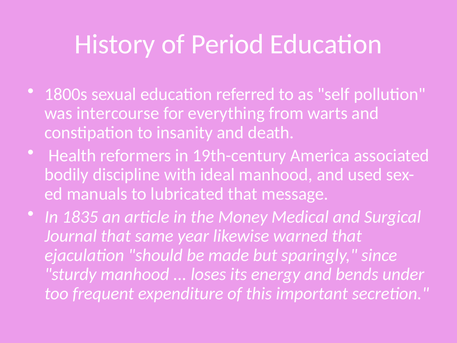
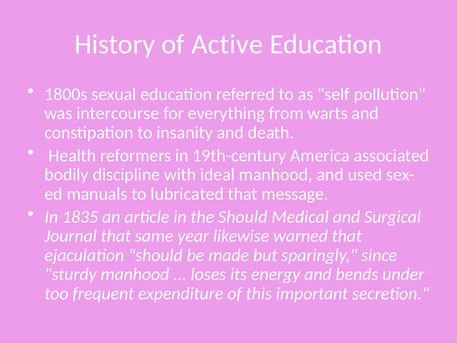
Period: Period -> Active (227, 44)
the Money: Money -> Should (243, 217)
